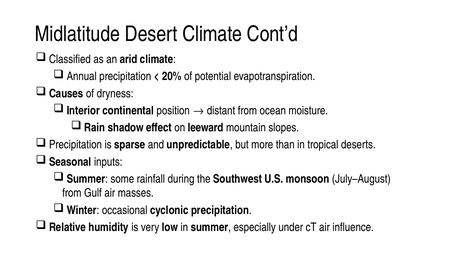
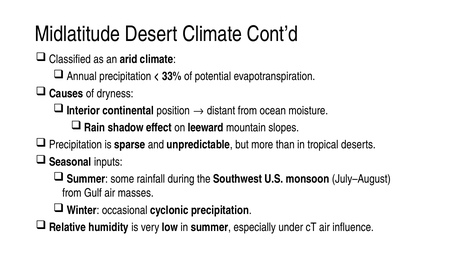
20%: 20% -> 33% (172, 76)
